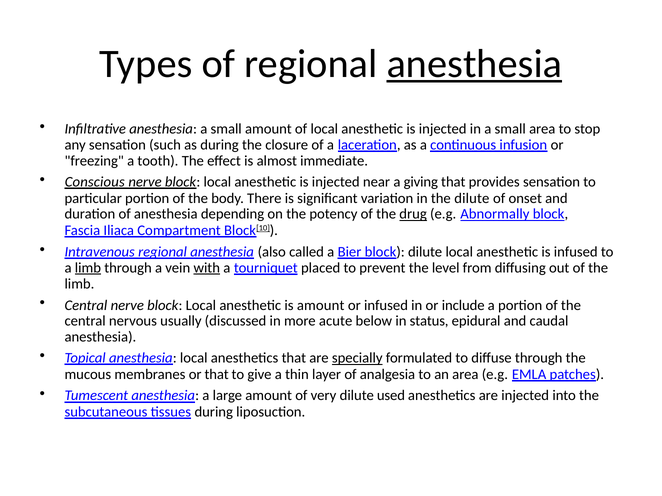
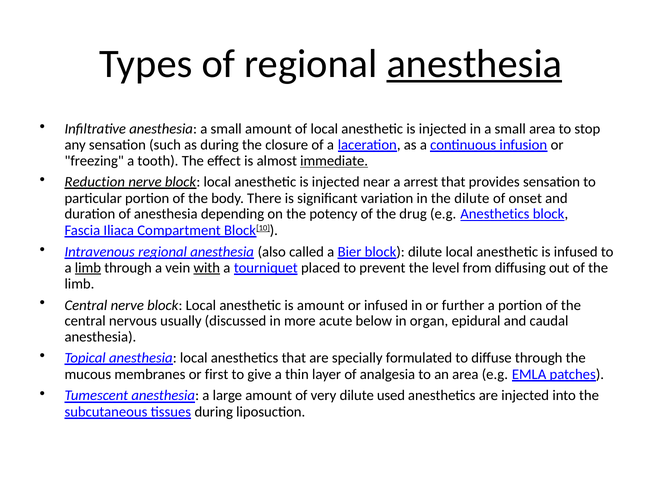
immediate underline: none -> present (334, 161)
Conscious: Conscious -> Reduction (95, 182)
giving: giving -> arrest (421, 182)
drug underline: present -> none (413, 214)
e.g Abnormally: Abnormally -> Anesthetics (495, 214)
include: include -> further (463, 305)
status: status -> organ (429, 321)
specially underline: present -> none (357, 358)
or that: that -> first (217, 375)
